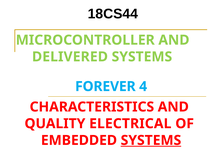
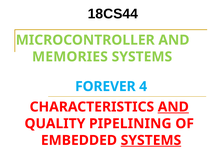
DELIVERED: DELIVERED -> MEMORIES (70, 57)
AND underline: none -> present (173, 107)
ELECTRICAL: ELECTRICAL -> PIPELINING (130, 123)
